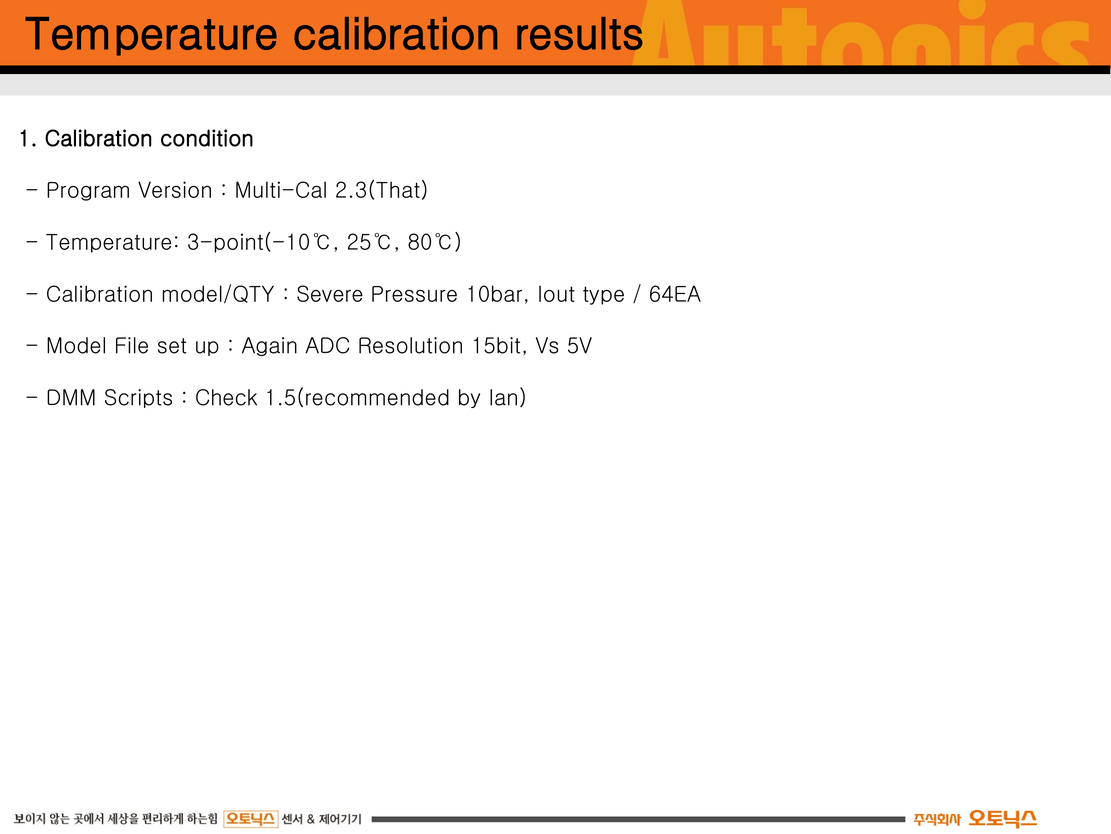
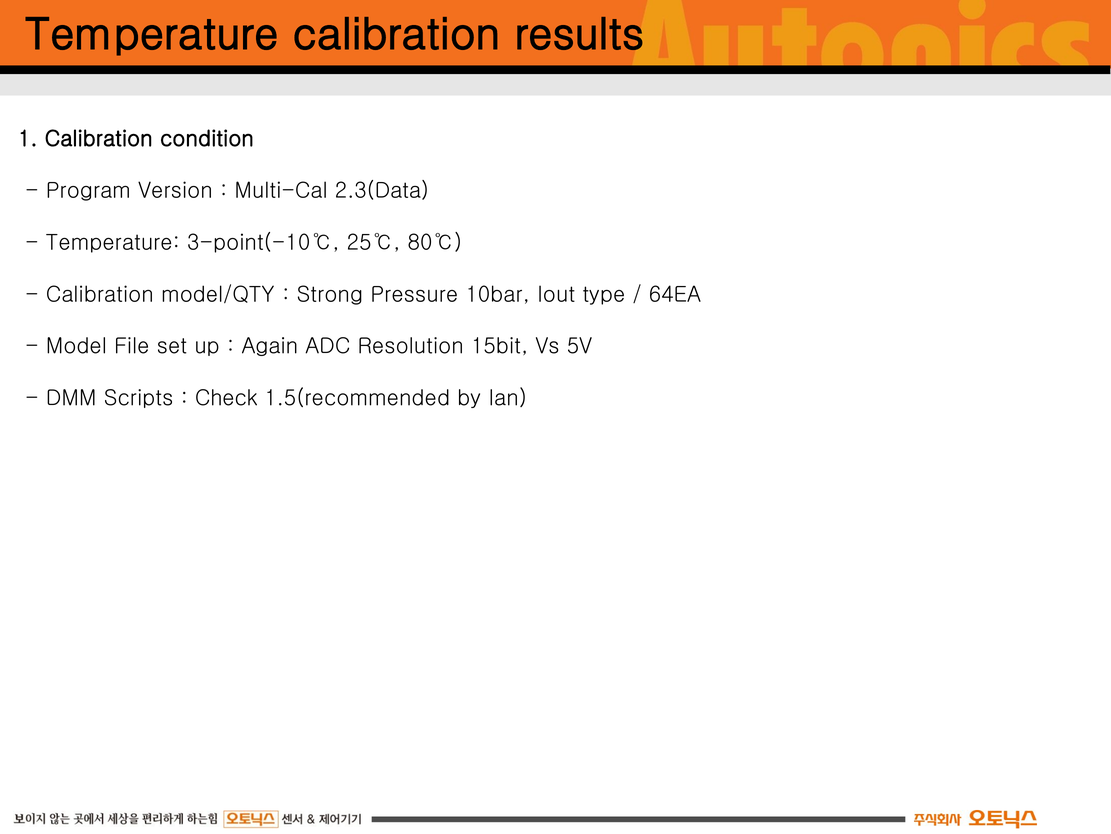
2.3(That: 2.3(That -> 2.3(Data (382, 190)
Severe: Severe -> Strong (330, 294)
